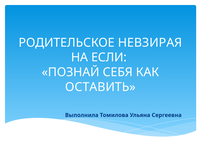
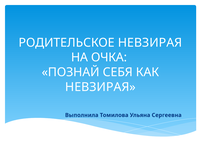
ЕСЛИ: ЕСЛИ -> ОЧКА (109, 57)
ОСТАВИТЬ: ОСТАВИТЬ -> НЕВЗИРАЯ (100, 87)
